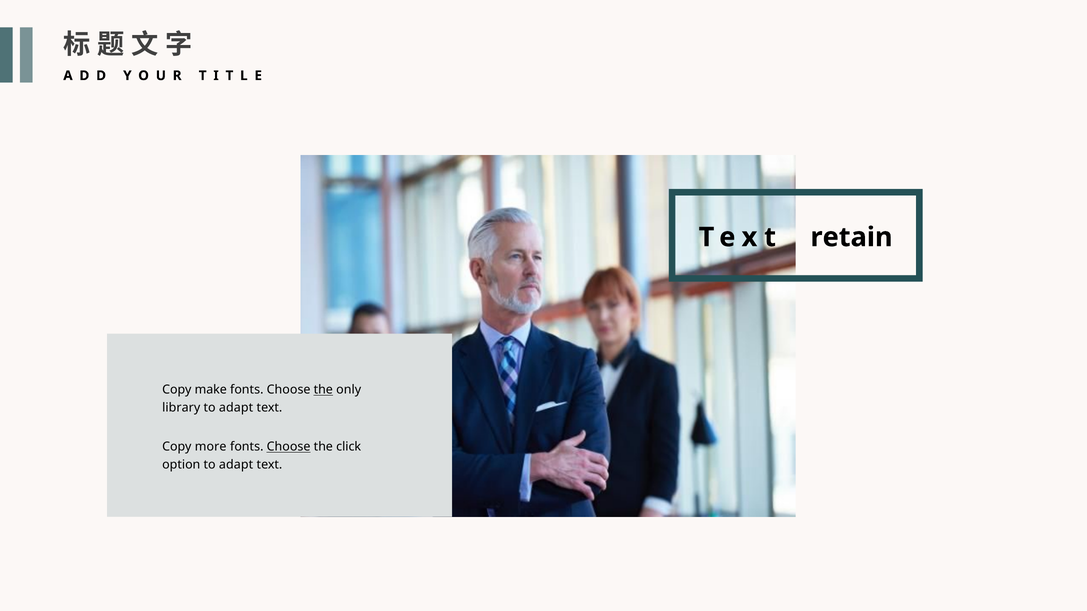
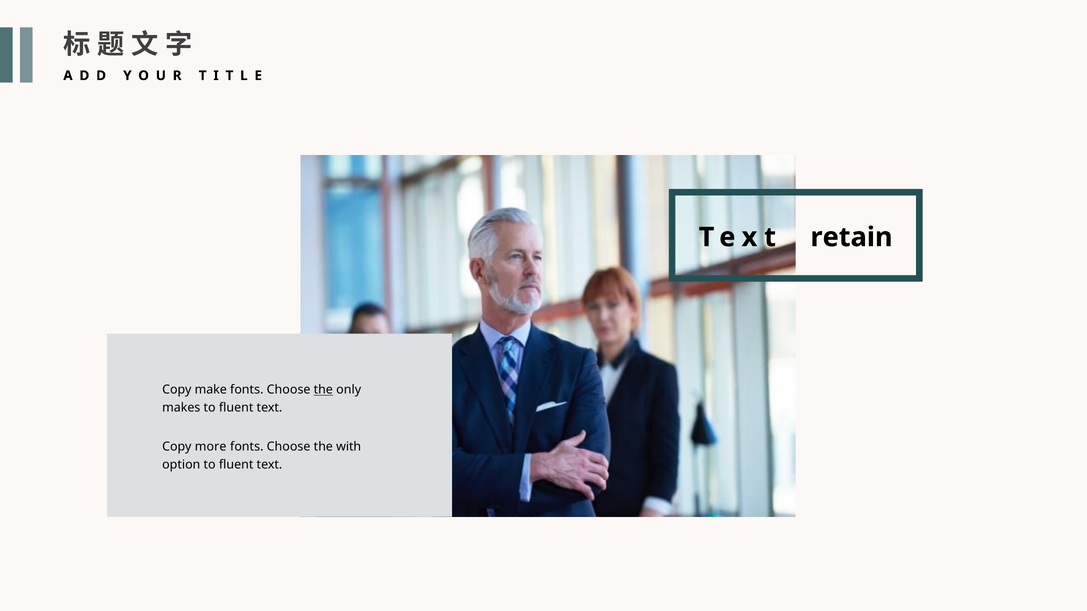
library: library -> makes (181, 408)
adapt: adapt -> fluent (236, 408)
Choose underline: present -> none (289, 447)
click: click -> with (349, 447)
option to adapt: adapt -> fluent (236, 465)
